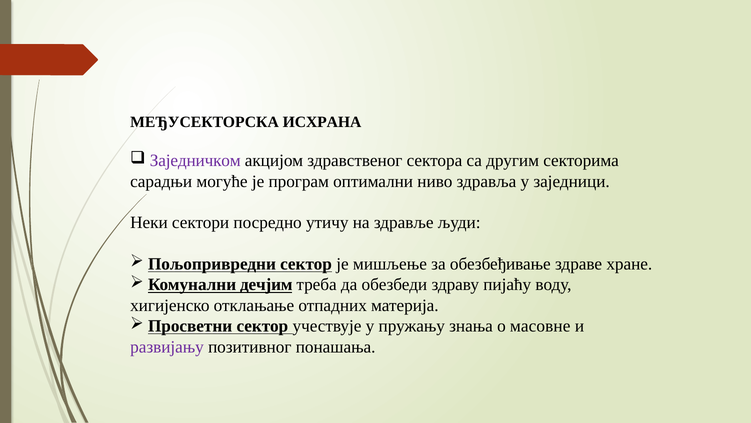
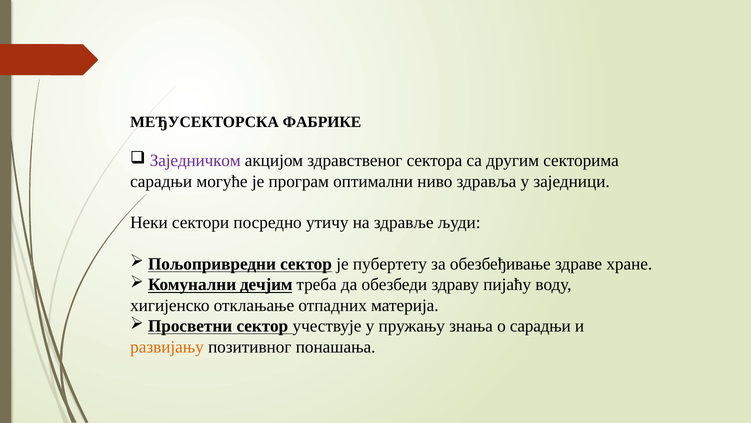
ИСХРАНА: ИСХРАНА -> ФАБРИКЕ (322, 122)
мишљење: мишљење -> пубертету (390, 264)
о масовне: масовне -> сарадњи (540, 326)
развијању colour: purple -> orange (167, 346)
